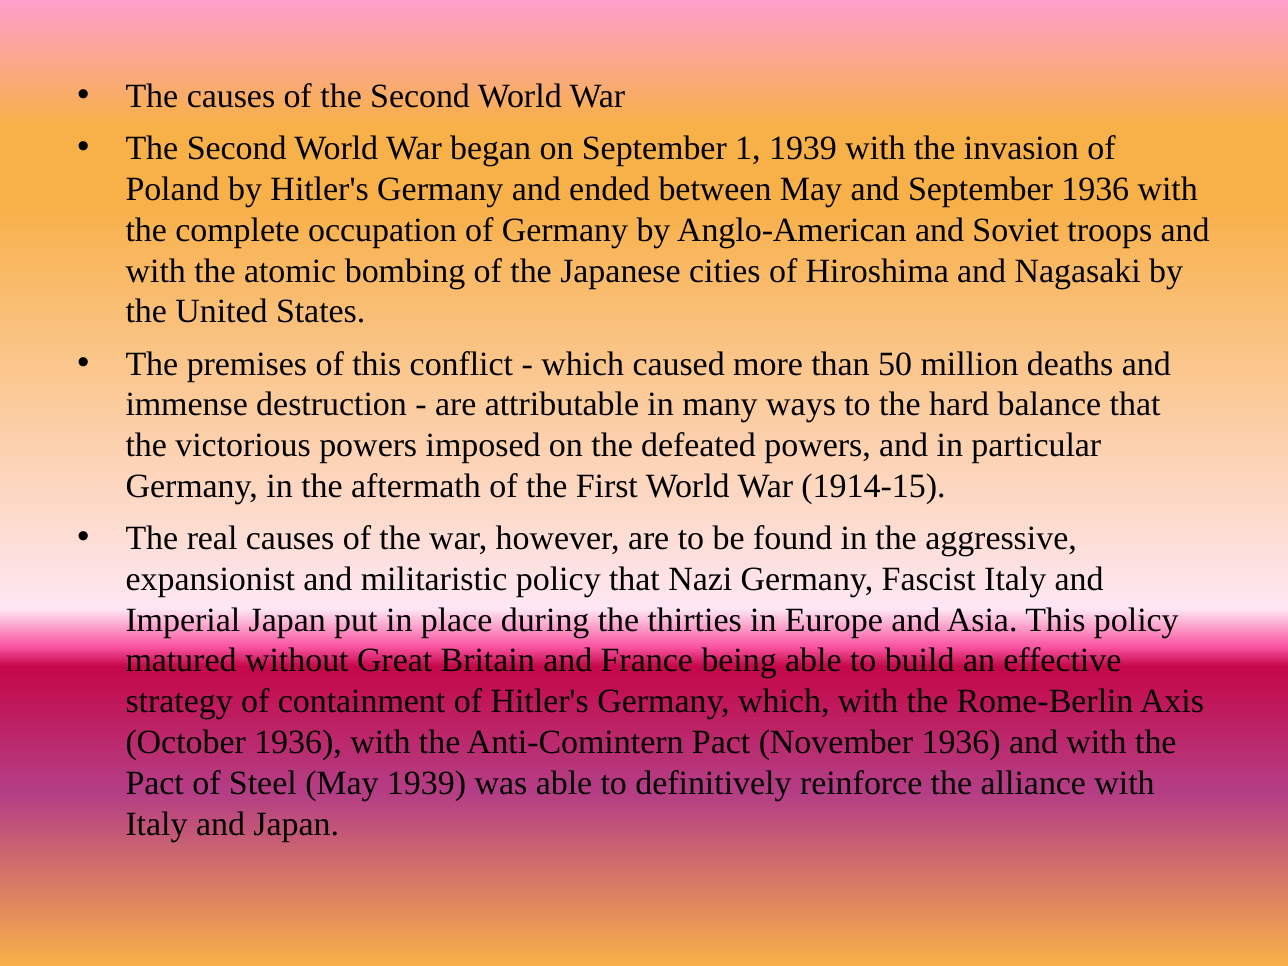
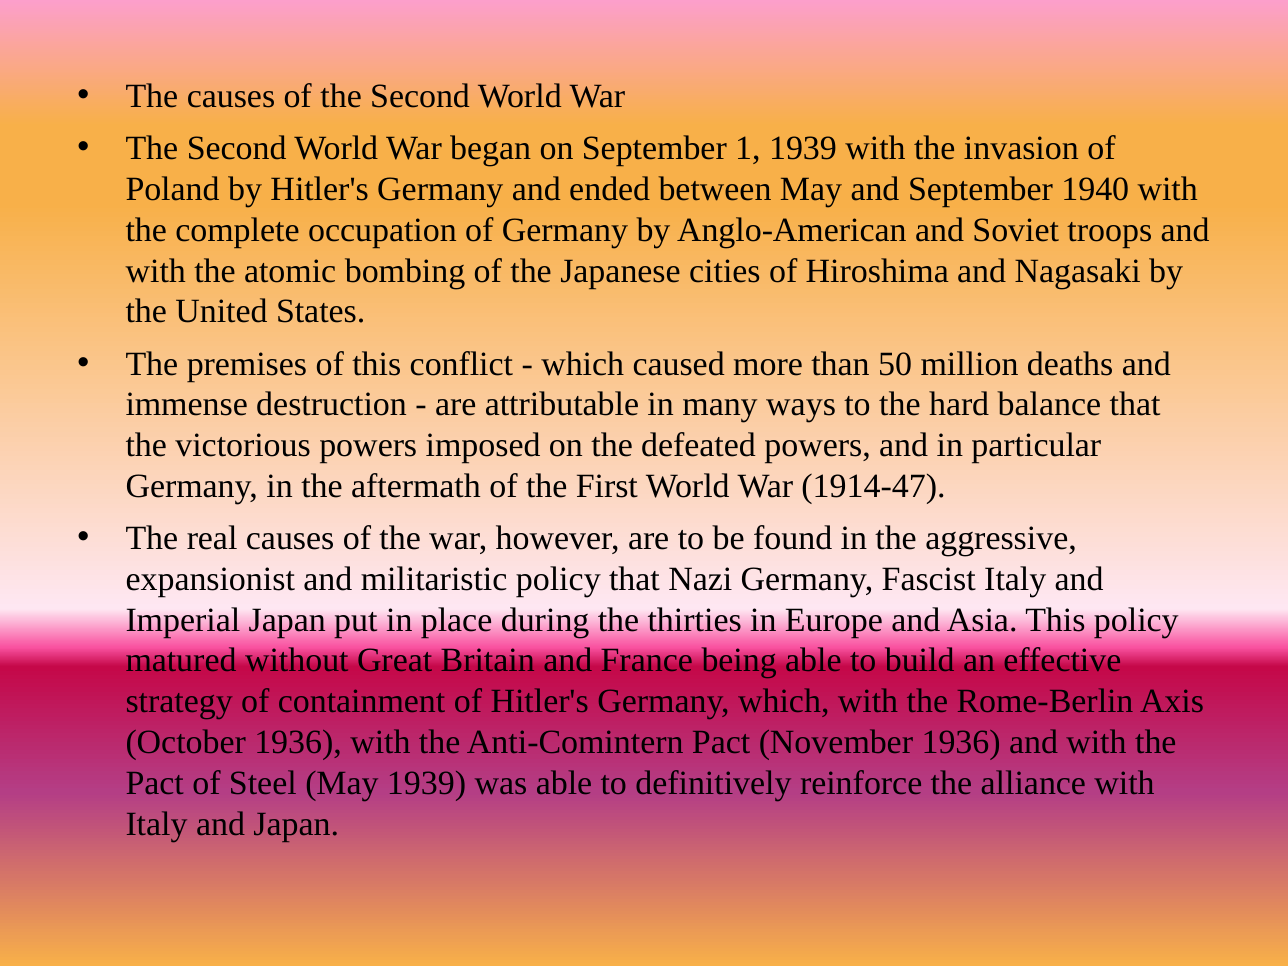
September 1936: 1936 -> 1940 (1095, 189)
1914-15: 1914-15 -> 1914-47 (874, 486)
